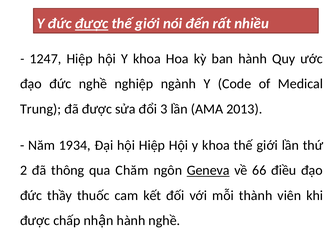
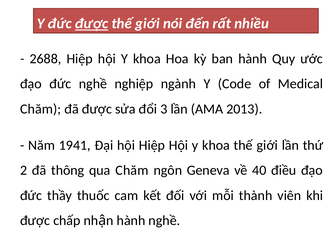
1247: 1247 -> 2688 (45, 59)
Trung: Trung -> Chăm (41, 109)
1934: 1934 -> 1941 (75, 145)
Geneva underline: present -> none (208, 170)
66: 66 -> 40 (259, 170)
